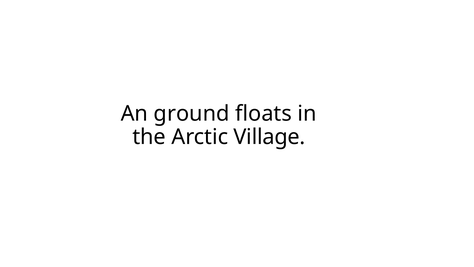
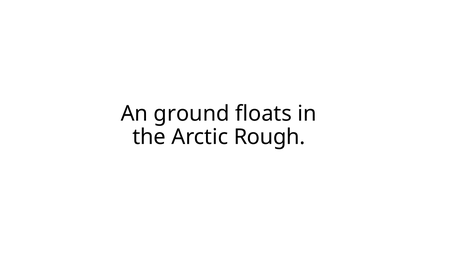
Village: Village -> Rough (269, 137)
